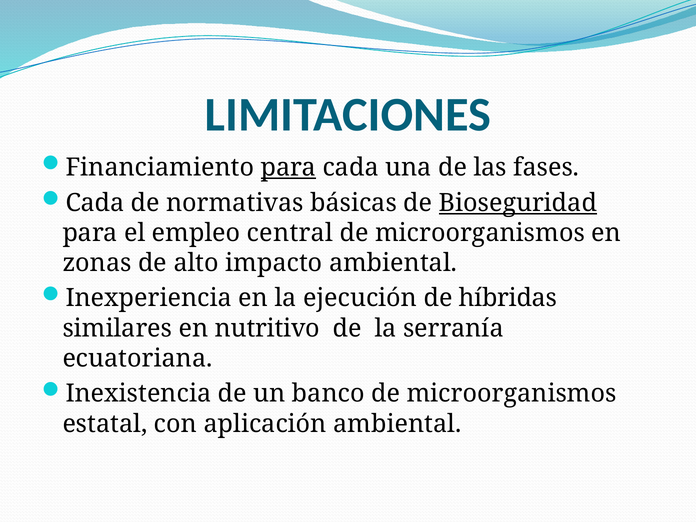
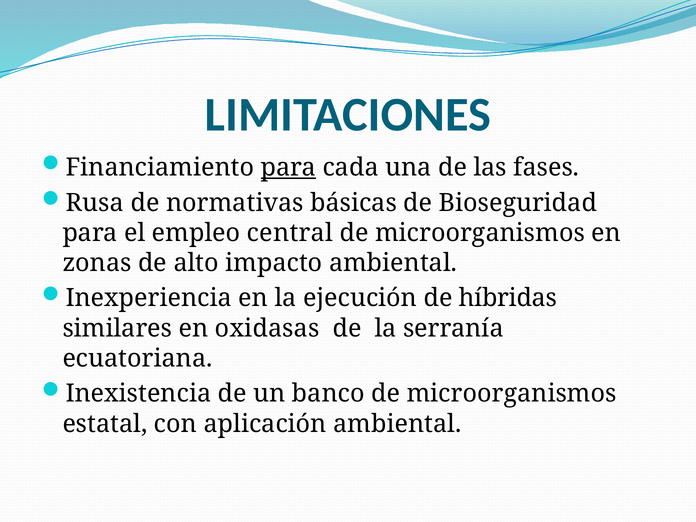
Cada: Cada -> Rusa (95, 203)
Bioseguridad underline: present -> none (518, 203)
nutritivo: nutritivo -> oxidasas (267, 328)
